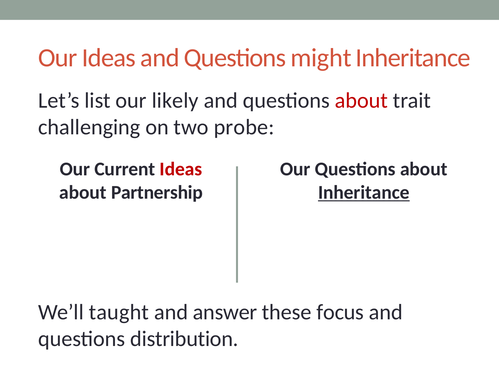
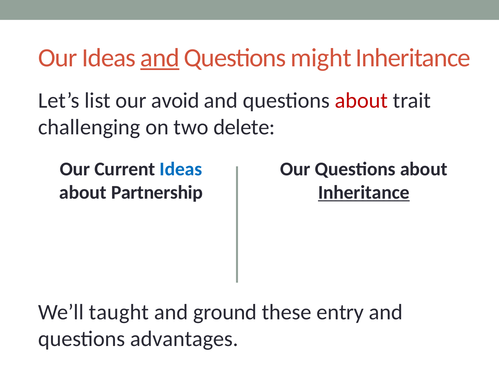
and underline: none -> present (160, 58)
likely: likely -> avoid (175, 101)
probe: probe -> delete (244, 127)
Ideas colour: red -> blue (181, 169)
answer: answer -> ground (225, 313)
focus: focus -> entry (340, 313)
distribution: distribution -> advantages (184, 339)
